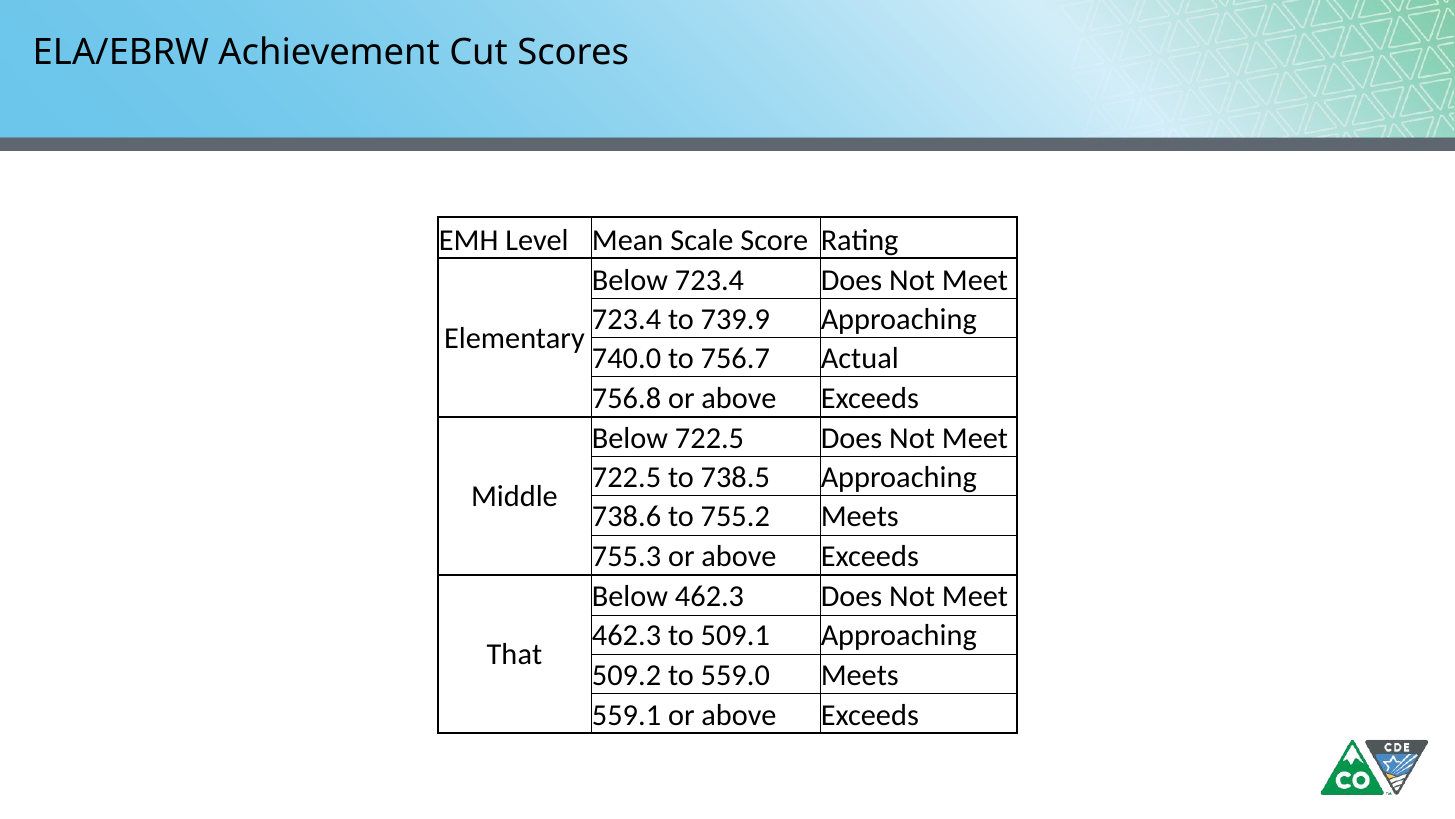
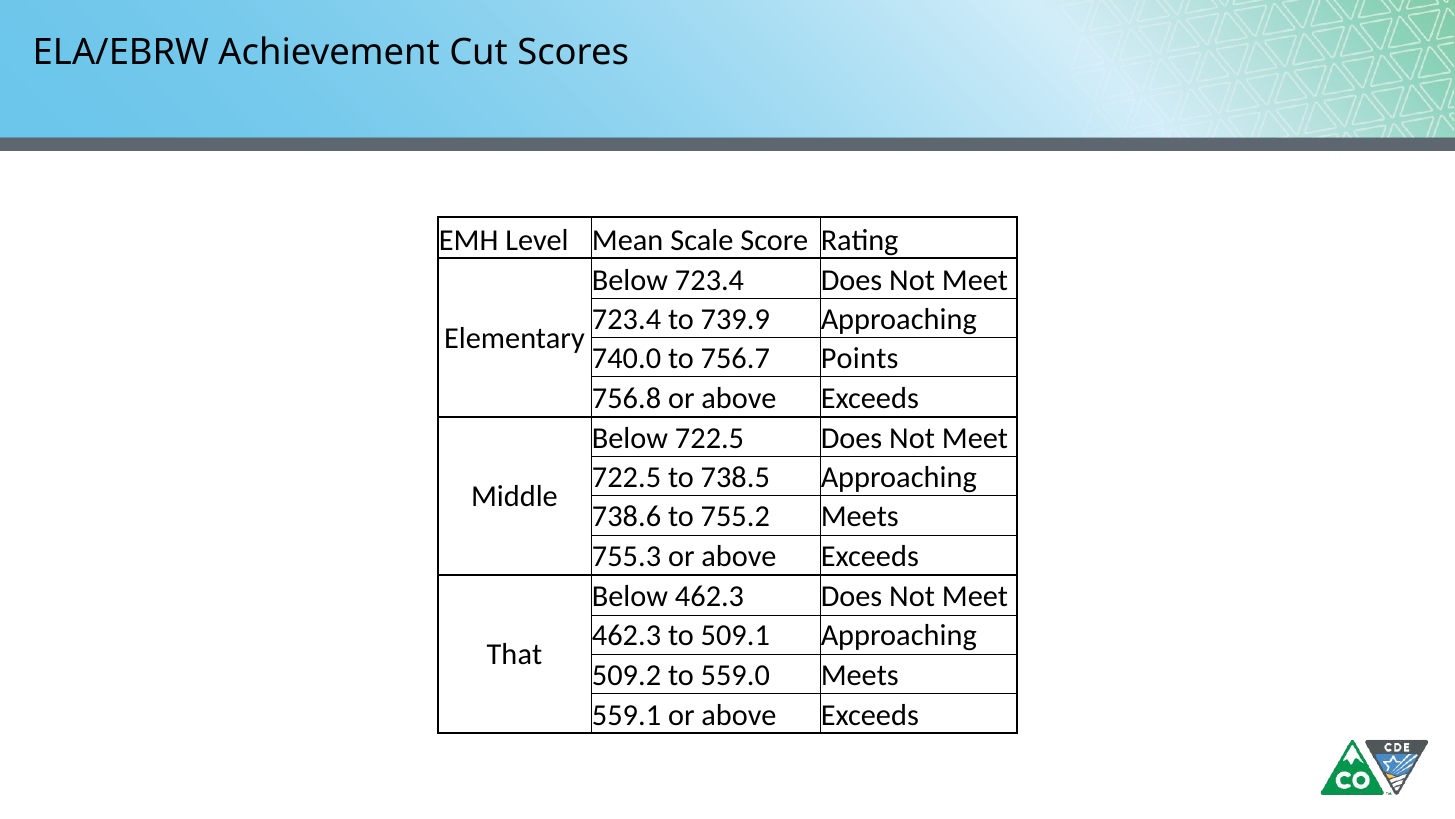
Actual: Actual -> Points (860, 358)
